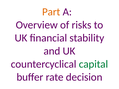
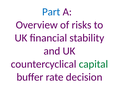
Part colour: orange -> blue (51, 12)
